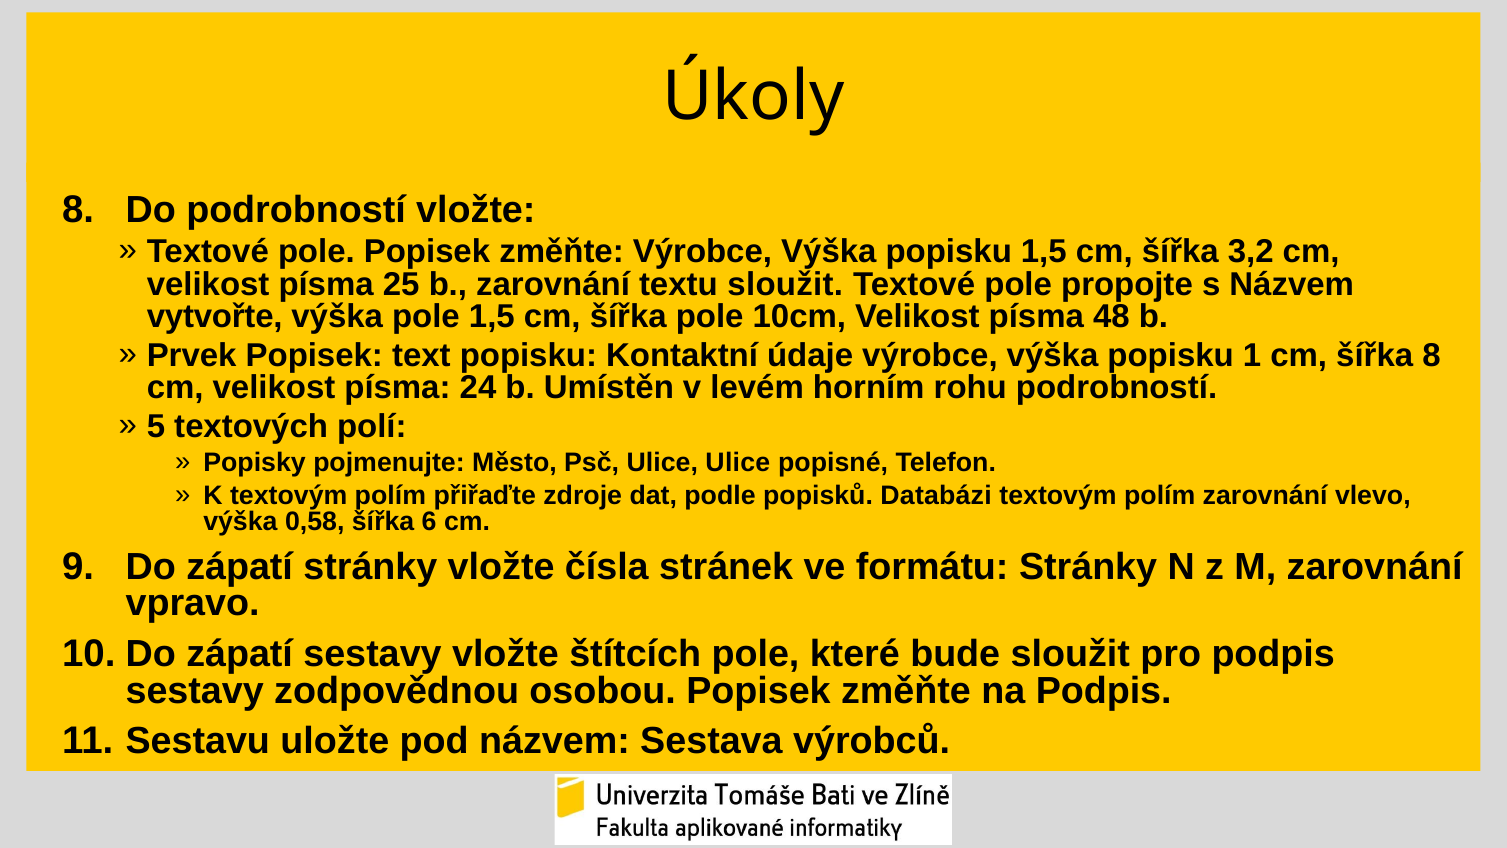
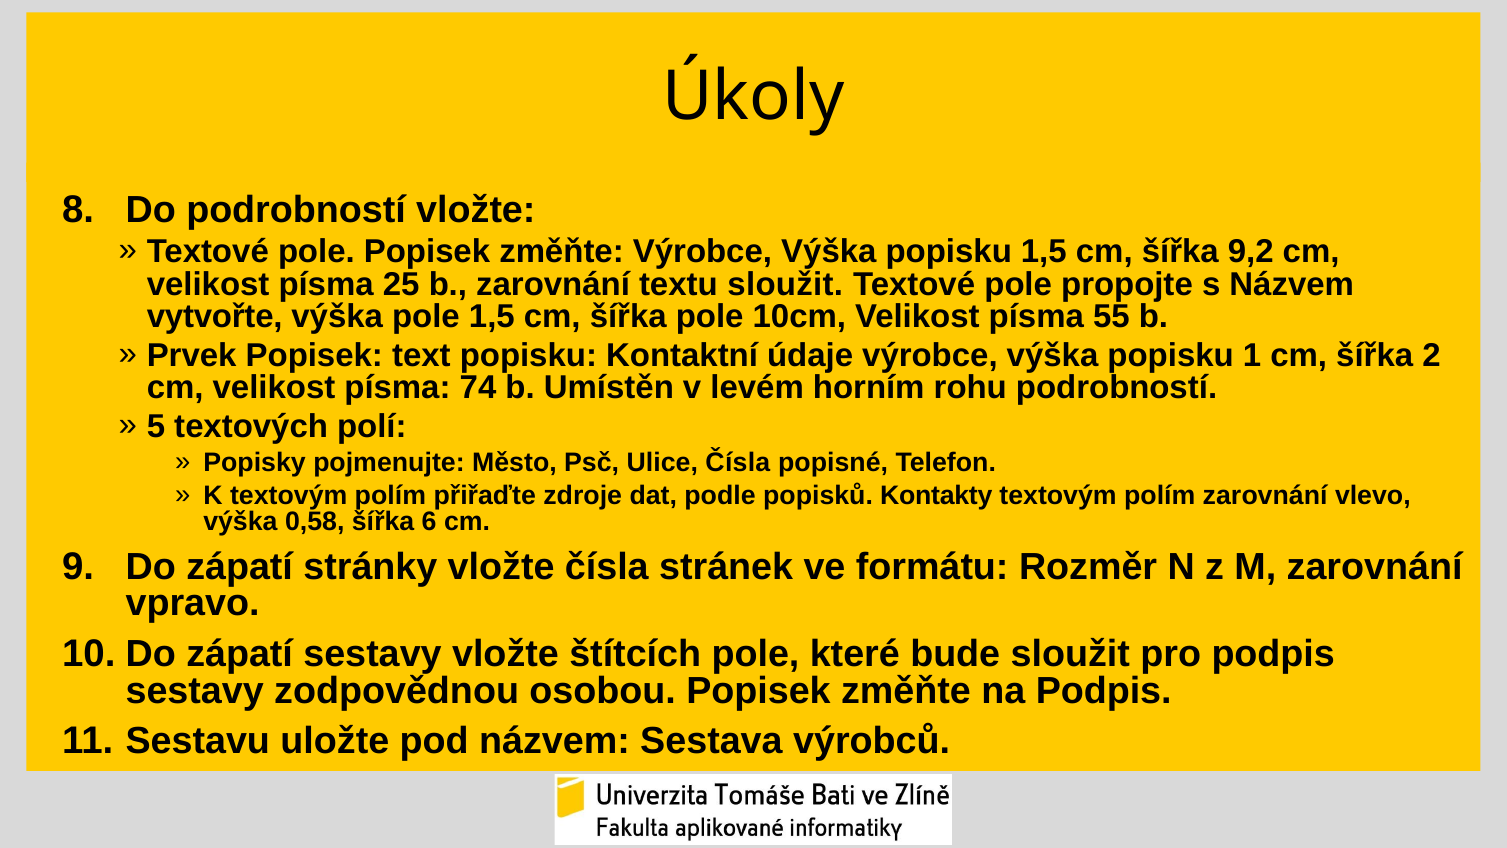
3,2: 3,2 -> 9,2 (1251, 252)
48: 48 -> 55 (1111, 316)
šířka 8: 8 -> 2 (1431, 355)
24: 24 -> 74 (478, 387)
Ulice Ulice: Ulice -> Čísla (738, 463)
Databázi: Databázi -> Kontakty (936, 496)
formátu Stránky: Stránky -> Rozměr (1088, 566)
